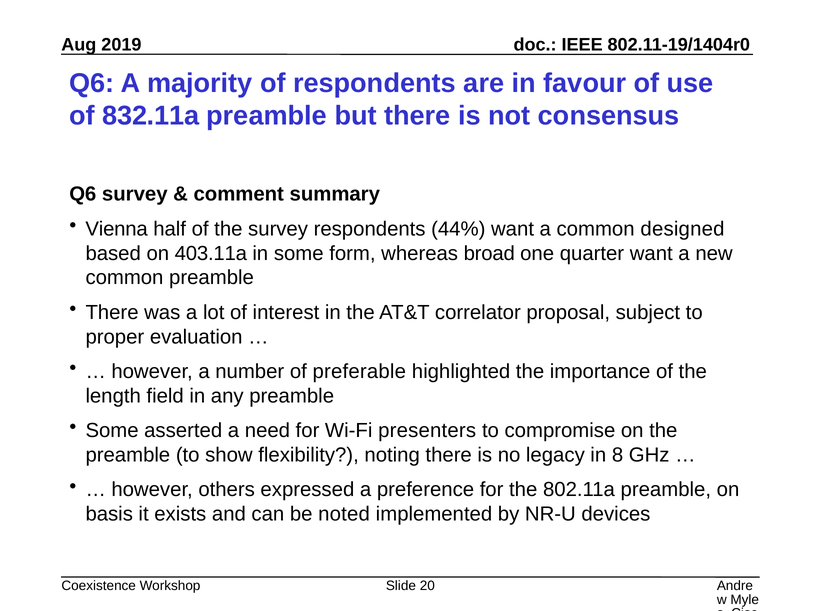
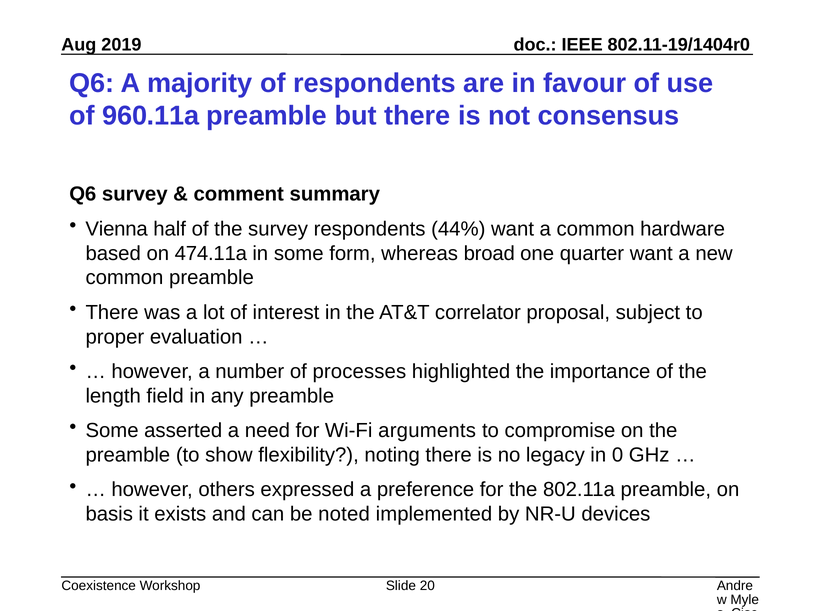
832.11a: 832.11a -> 960.11a (151, 116)
designed: designed -> hardware (683, 229)
403.11a: 403.11a -> 474.11a (211, 253)
preferable: preferable -> processes (359, 371)
presenters: presenters -> arguments (427, 430)
8: 8 -> 0 (618, 455)
